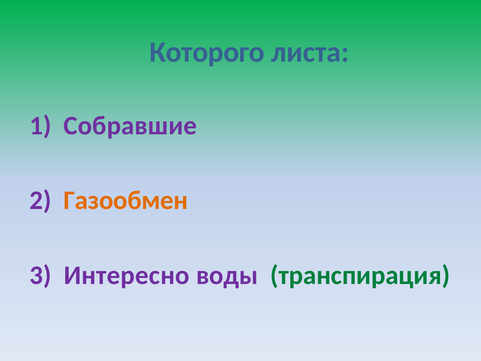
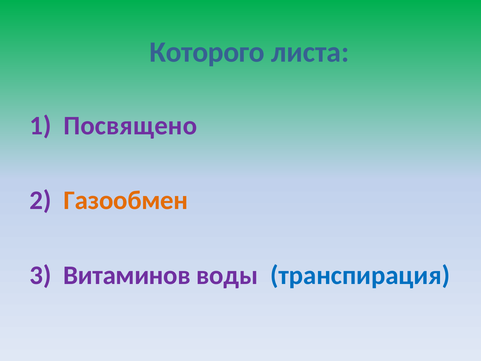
Собравшие: Собравшие -> Посвящено (130, 126)
Интересно: Интересно -> Витаминов (127, 275)
транспирация colour: green -> blue (360, 275)
